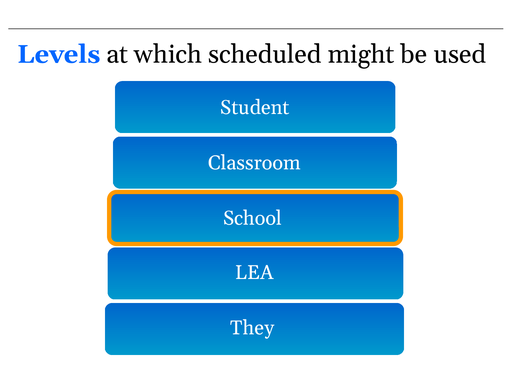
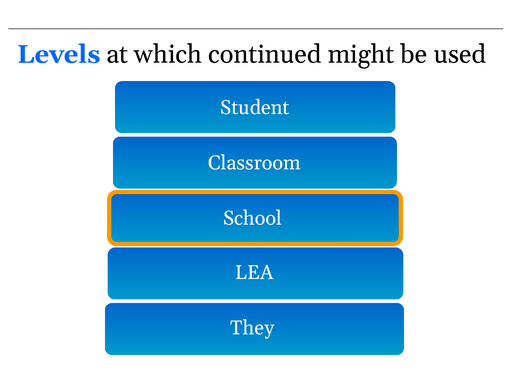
scheduled: scheduled -> continued (265, 54)
